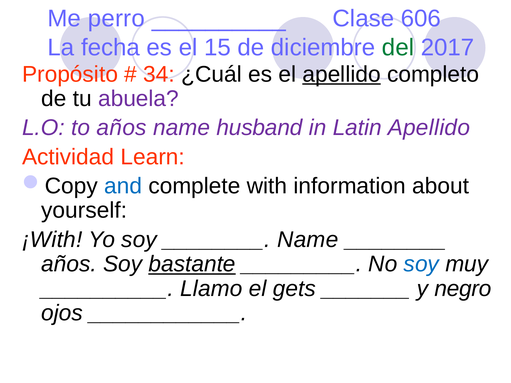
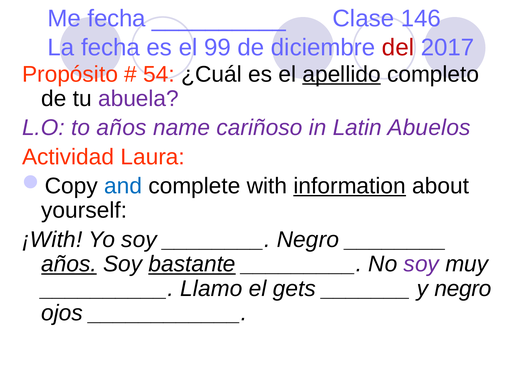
Me perro: perro -> fecha (117, 19)
606: 606 -> 146 (421, 19)
15: 15 -> 99 (217, 48)
del colour: green -> red (398, 48)
34: 34 -> 54 (159, 74)
husband: husband -> cariñoso (259, 128)
Latin Apellido: Apellido -> Abuelos (429, 128)
Learn: Learn -> Laura (153, 157)
information underline: none -> present (350, 186)
Name: Name -> Negro (308, 240)
años underline: none -> present (69, 264)
soy colour: blue -> purple (421, 264)
